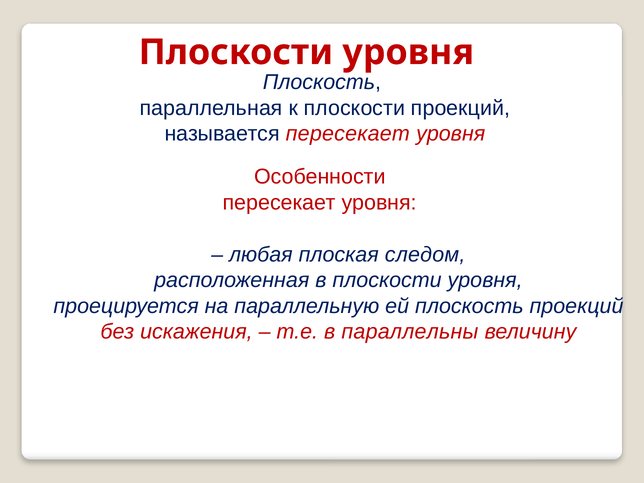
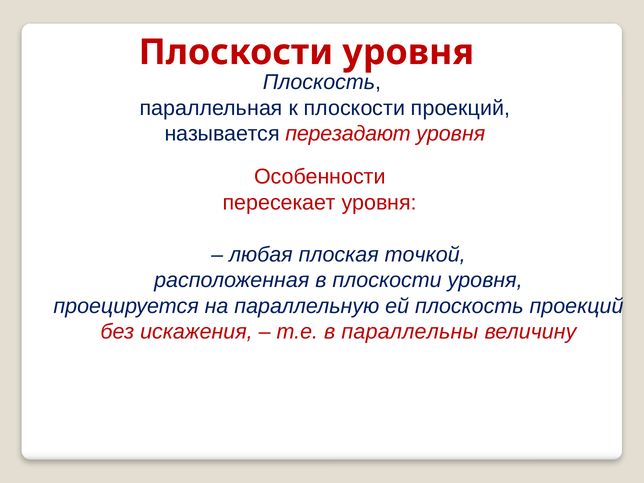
называется пересекает: пересекает -> перезадают (348, 134)
следом: следом -> точкой (425, 255)
